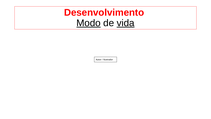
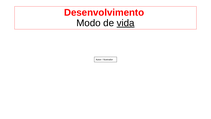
Modo underline: present -> none (89, 23)
